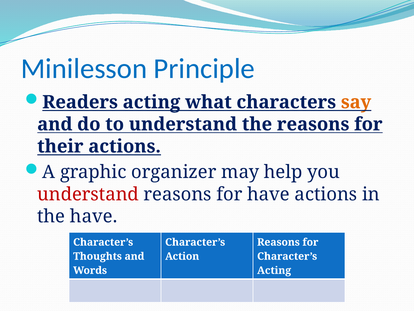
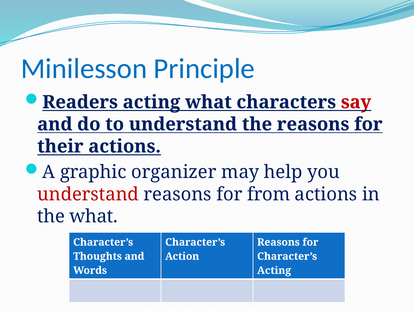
say colour: orange -> red (356, 102)
for have: have -> from (269, 194)
the have: have -> what (94, 216)
